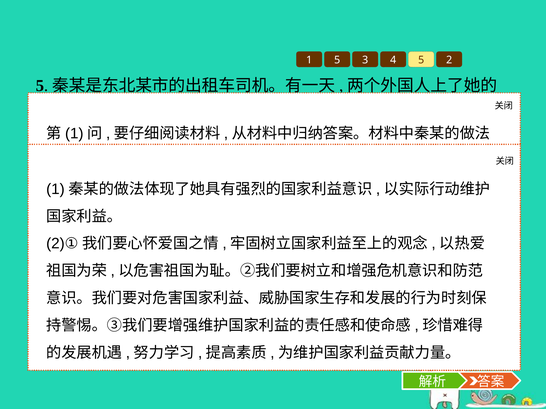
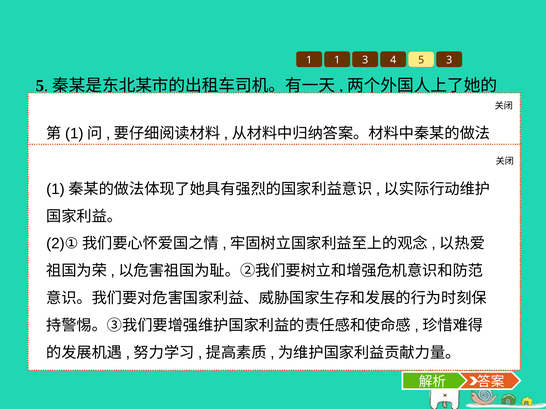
1 5: 5 -> 1 (337, 60)
5 2: 2 -> 3 (449, 60)
